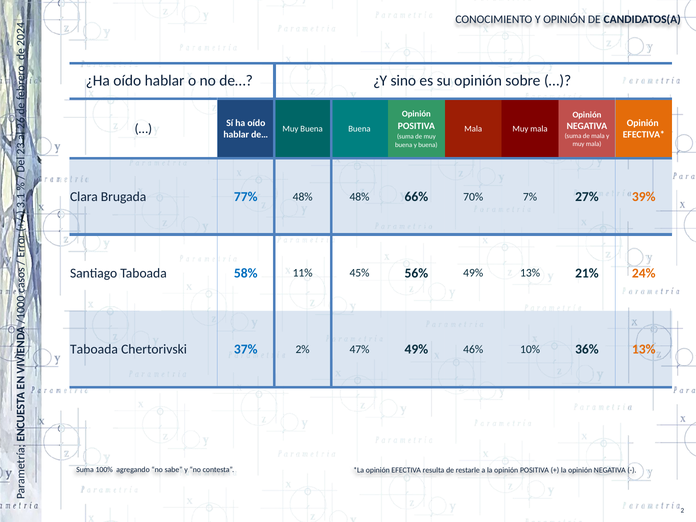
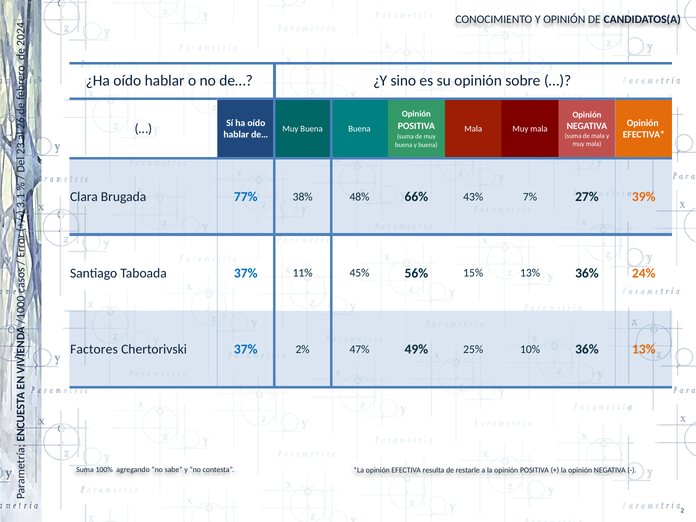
77% 48%: 48% -> 38% (303, 197)
70%: 70% -> 43% (473, 197)
Taboada 58%: 58% -> 37% (246, 273)
56% 49%: 49% -> 15% (473, 273)
13% 21%: 21% -> 36% (587, 273)
Taboada: Taboada -> Factores (94, 349)
46%: 46% -> 25% (473, 349)
